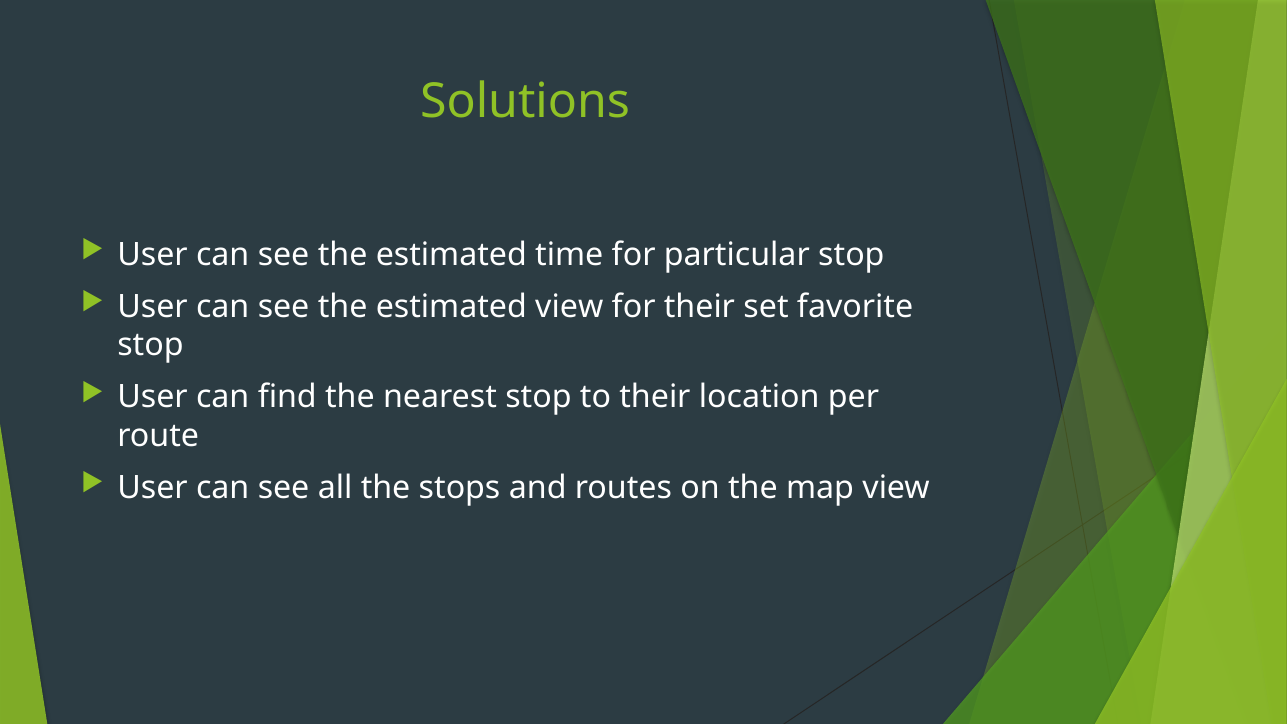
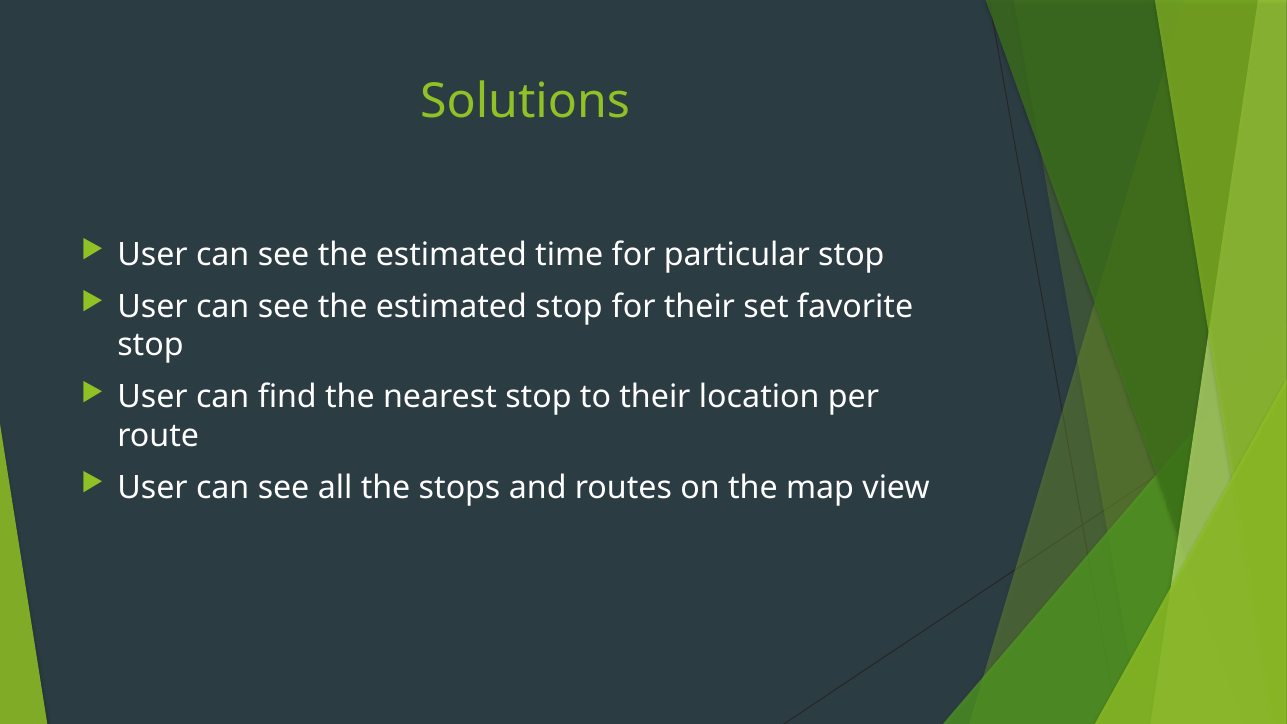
estimated view: view -> stop (569, 307)
